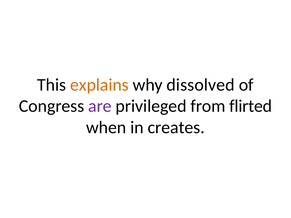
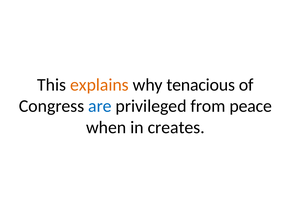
dissolved: dissolved -> tenacious (201, 85)
are colour: purple -> blue (100, 106)
flirted: flirted -> peace (251, 106)
